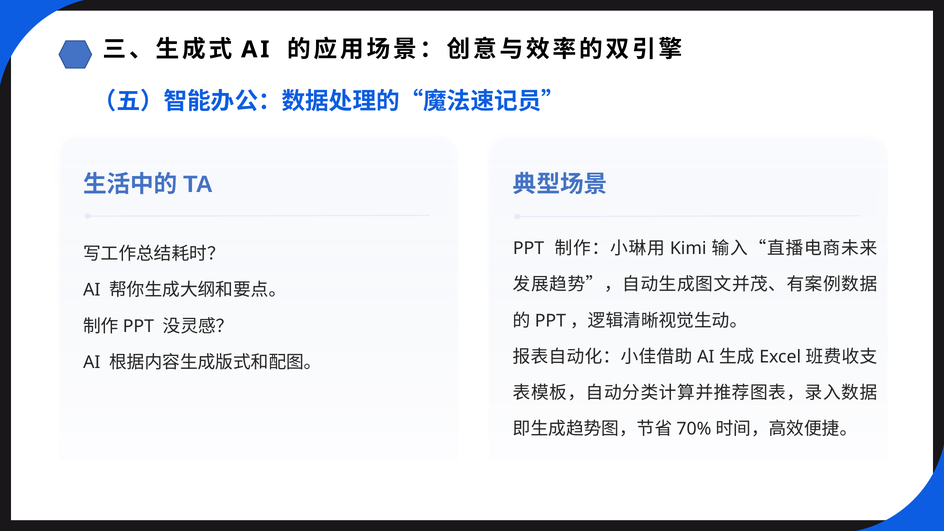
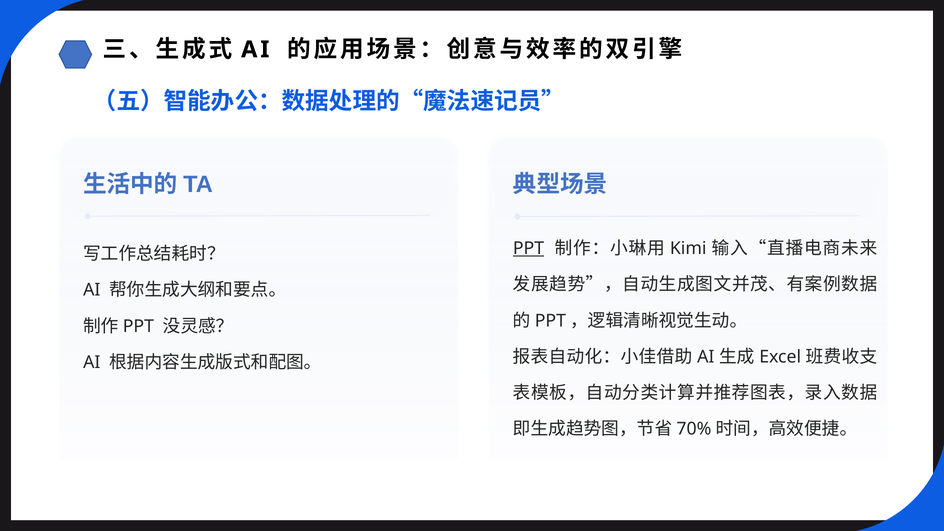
PPT underline: none -> present (529, 249)
